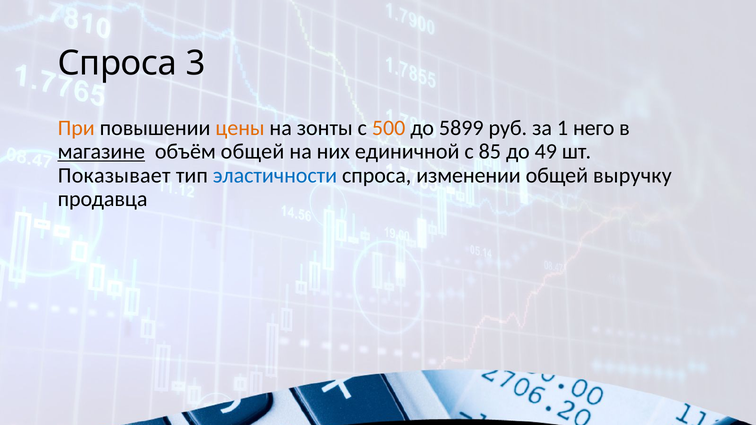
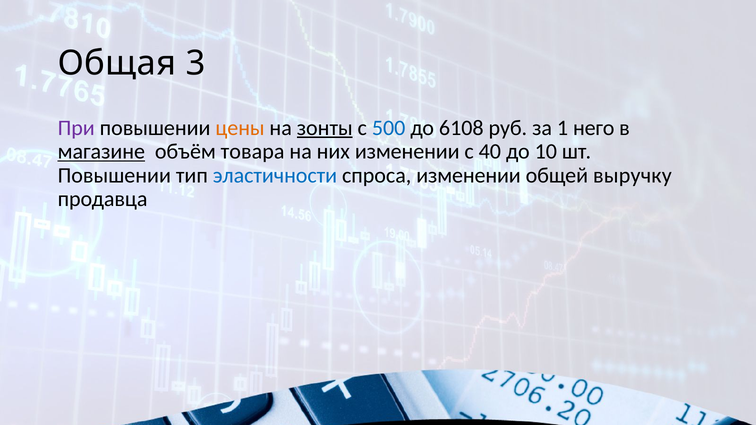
Спроса: Спроса -> Общая (117, 64)
При colour: orange -> purple (76, 128)
зонты underline: none -> present (325, 128)
500 colour: orange -> blue (389, 128)
5899: 5899 -> 6108 (461, 128)
объём общей: общей -> товара (253, 152)
них единичной: единичной -> изменении (407, 152)
85: 85 -> 40 (490, 152)
49: 49 -> 10 (546, 152)
Показывает: Показывает -> Повышении (114, 175)
